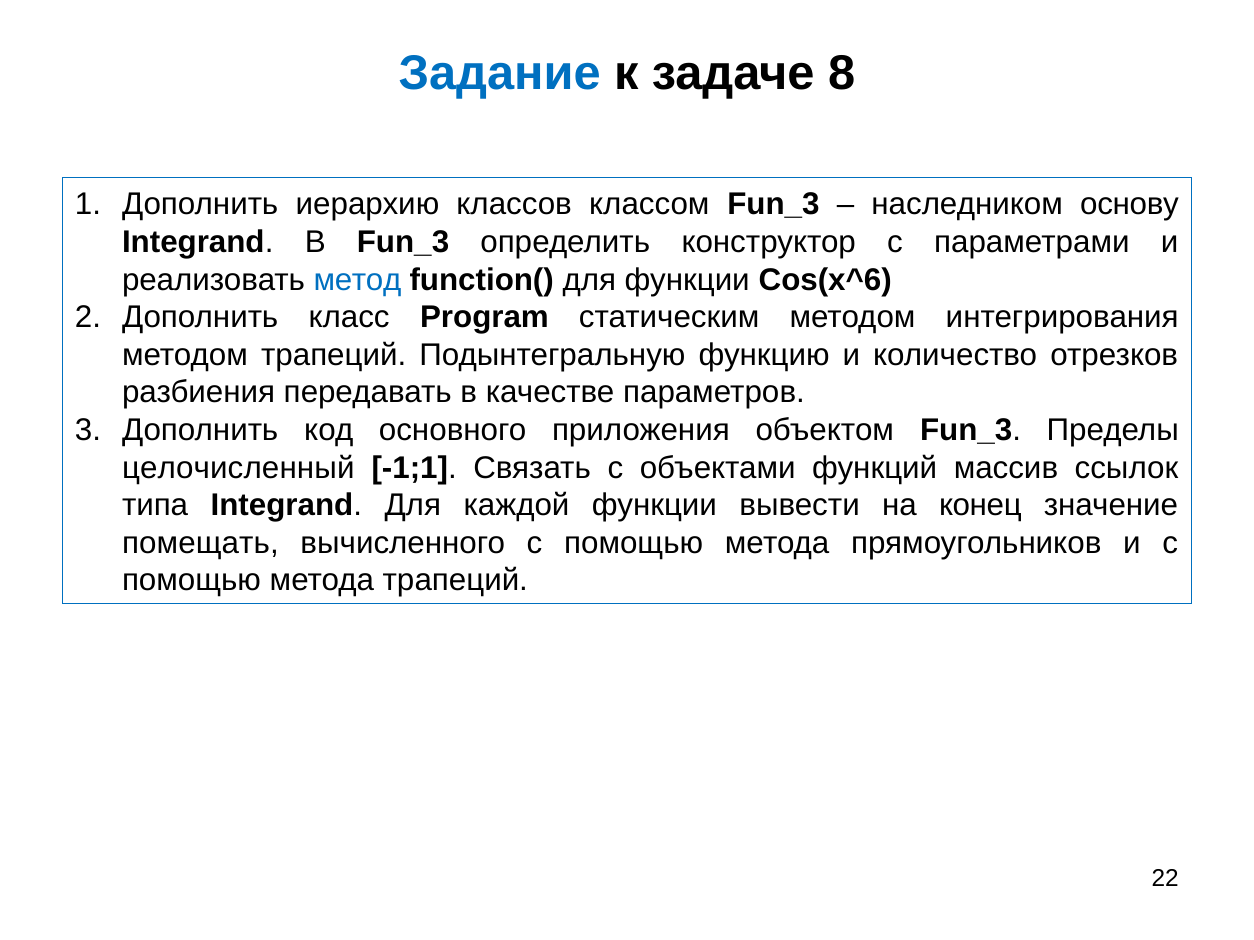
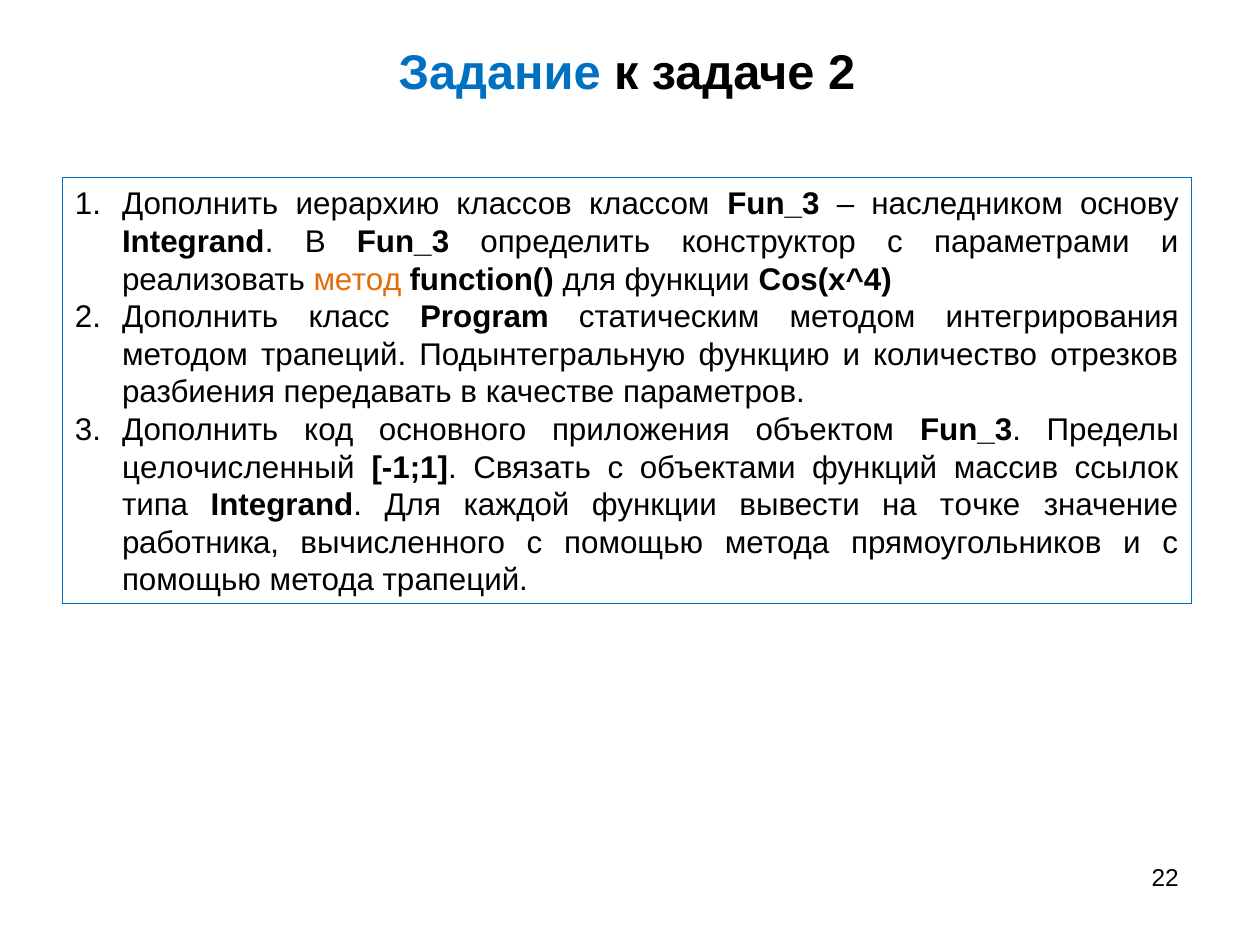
задаче 8: 8 -> 2 (842, 73)
метод colour: blue -> orange (357, 280)
Cos(x^6: Cos(x^6 -> Cos(x^4 (825, 280)
конец: конец -> точке (980, 506)
помещать: помещать -> работника (201, 543)
